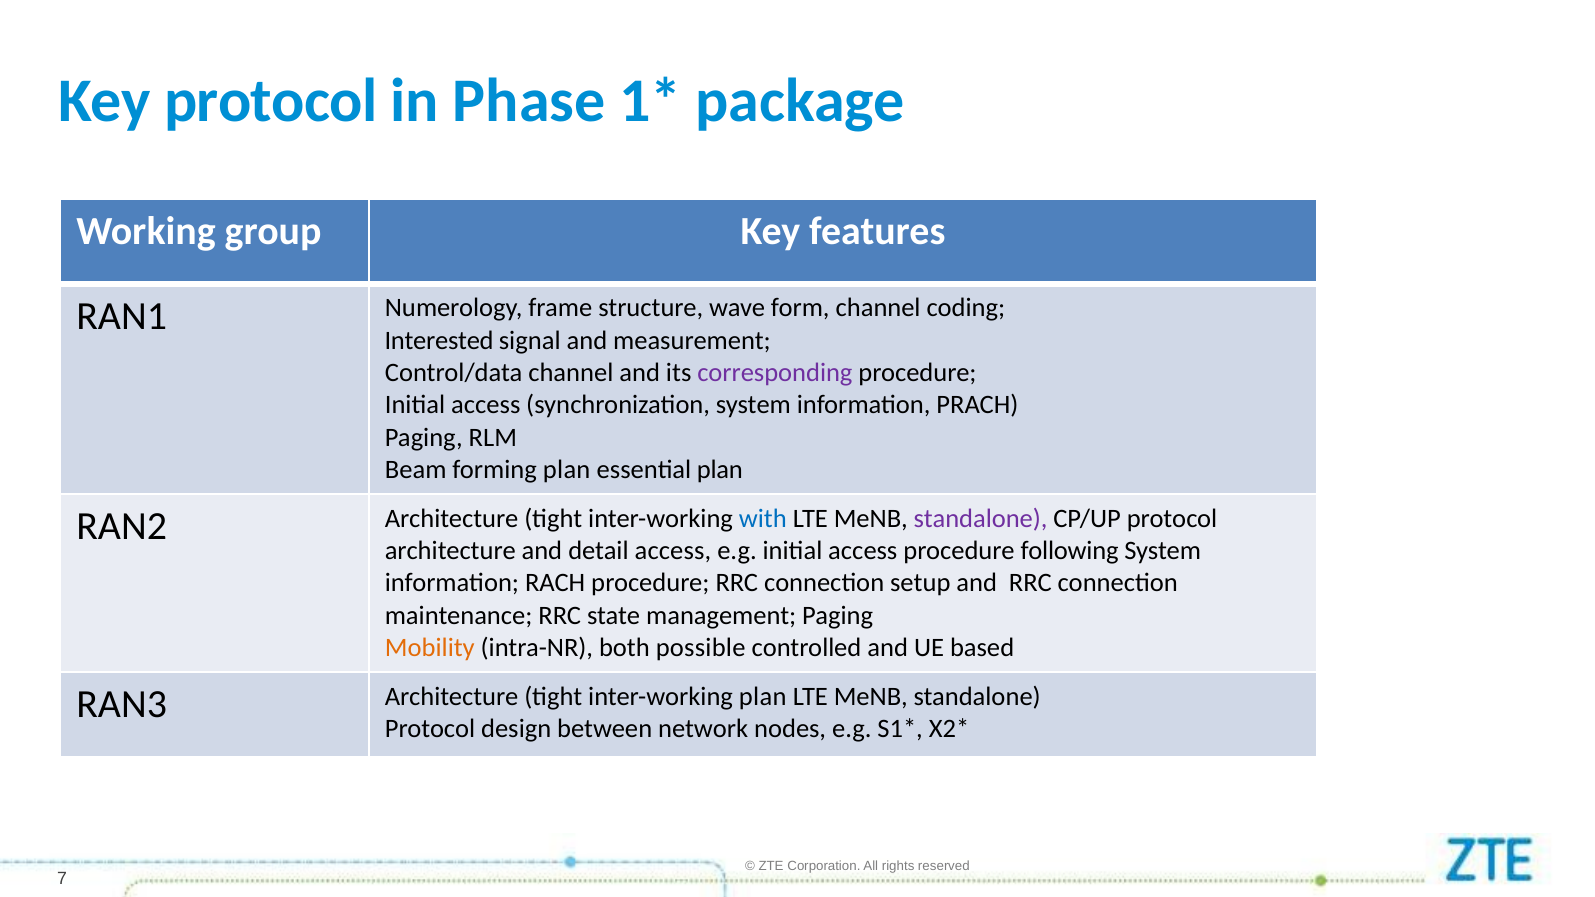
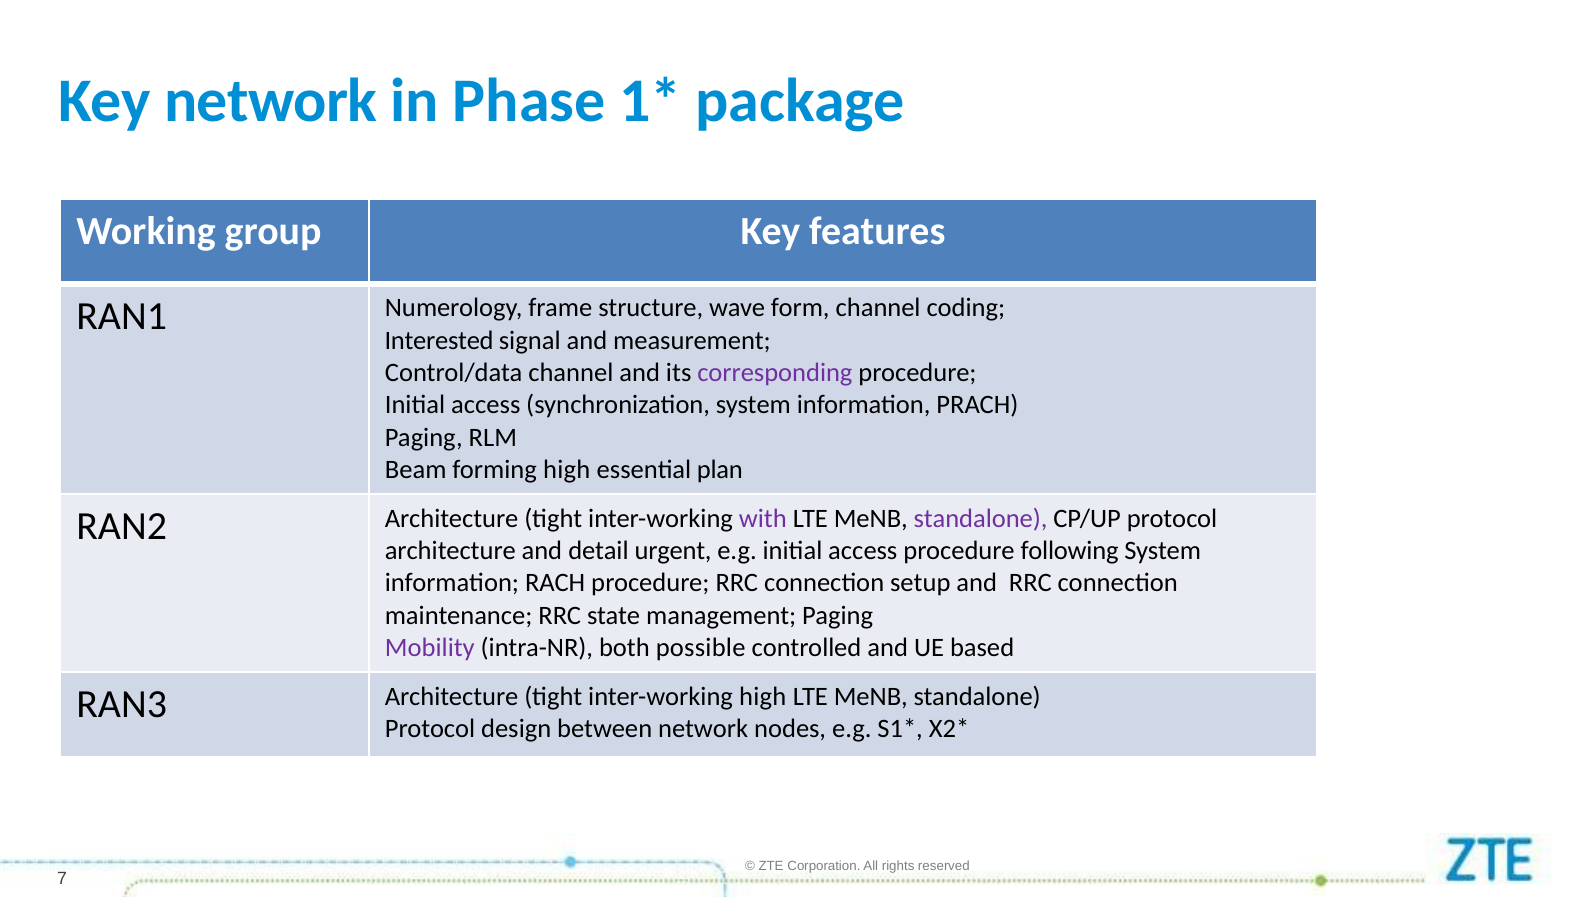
Key protocol: protocol -> network (271, 101)
forming plan: plan -> high (567, 470)
with colour: blue -> purple (763, 519)
detail access: access -> urgent (673, 551)
Mobility colour: orange -> purple (430, 648)
inter-working plan: plan -> high (763, 697)
